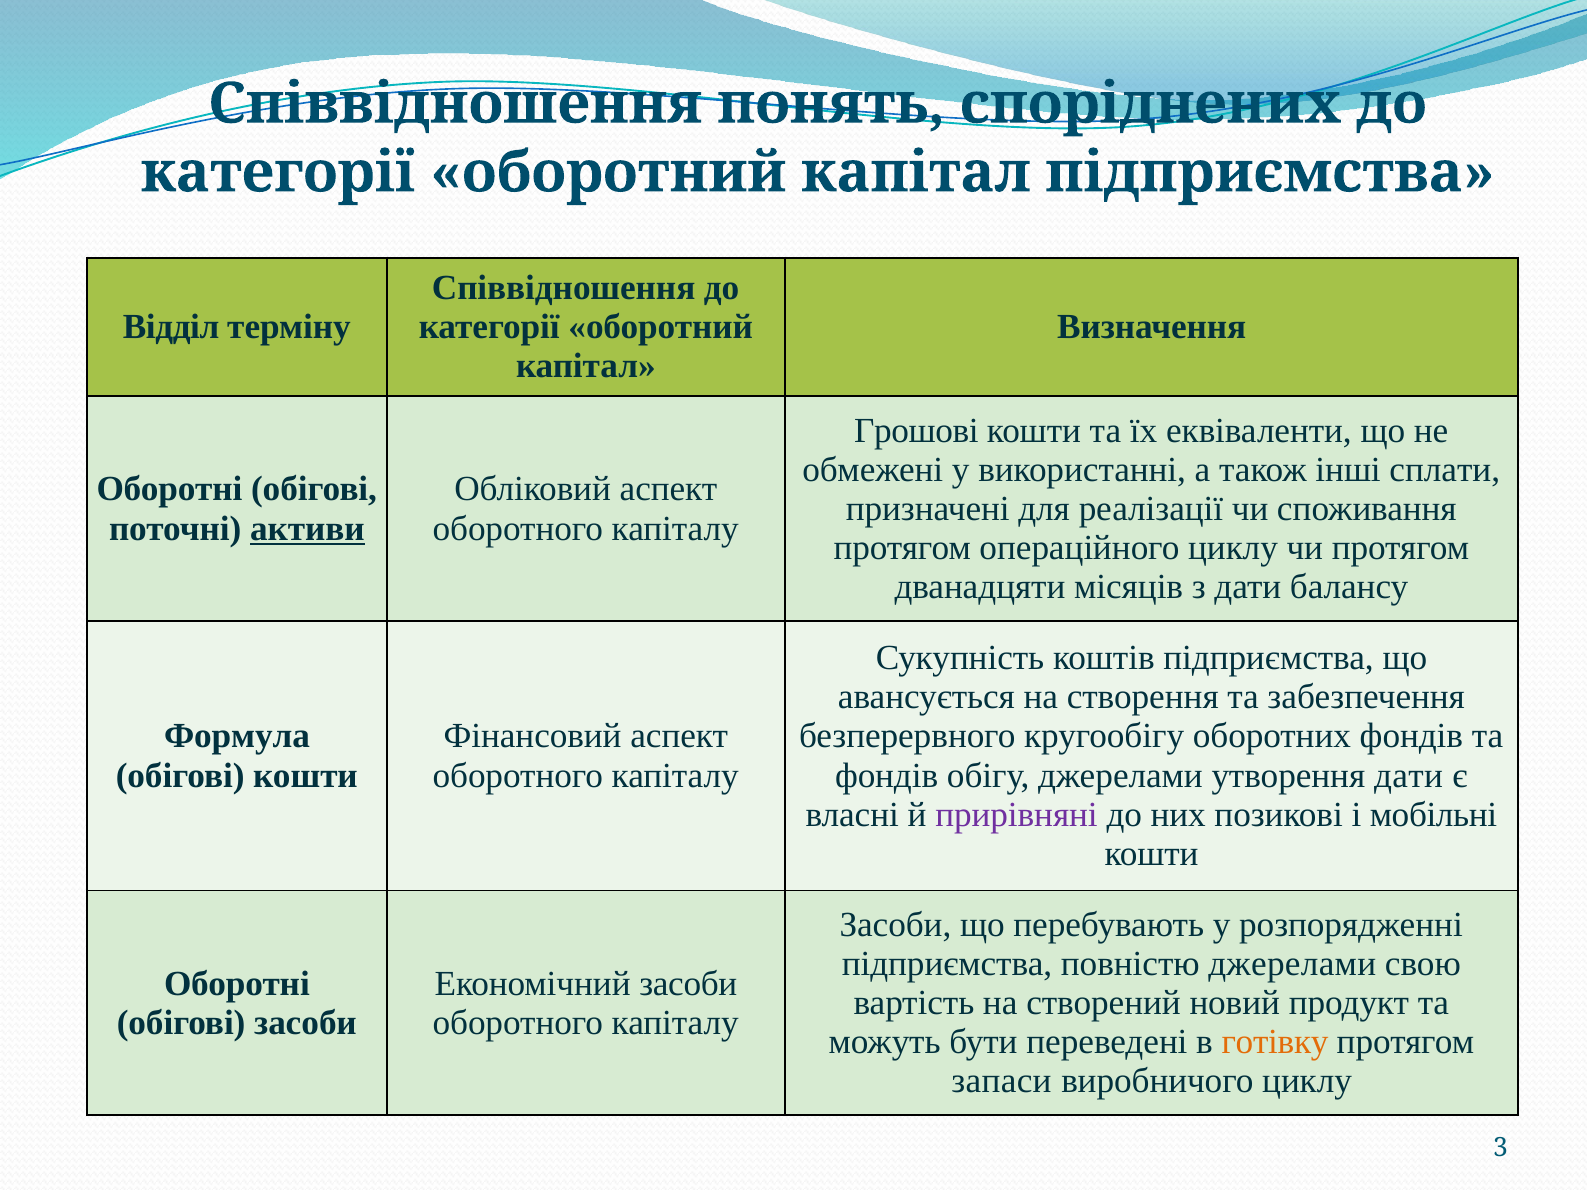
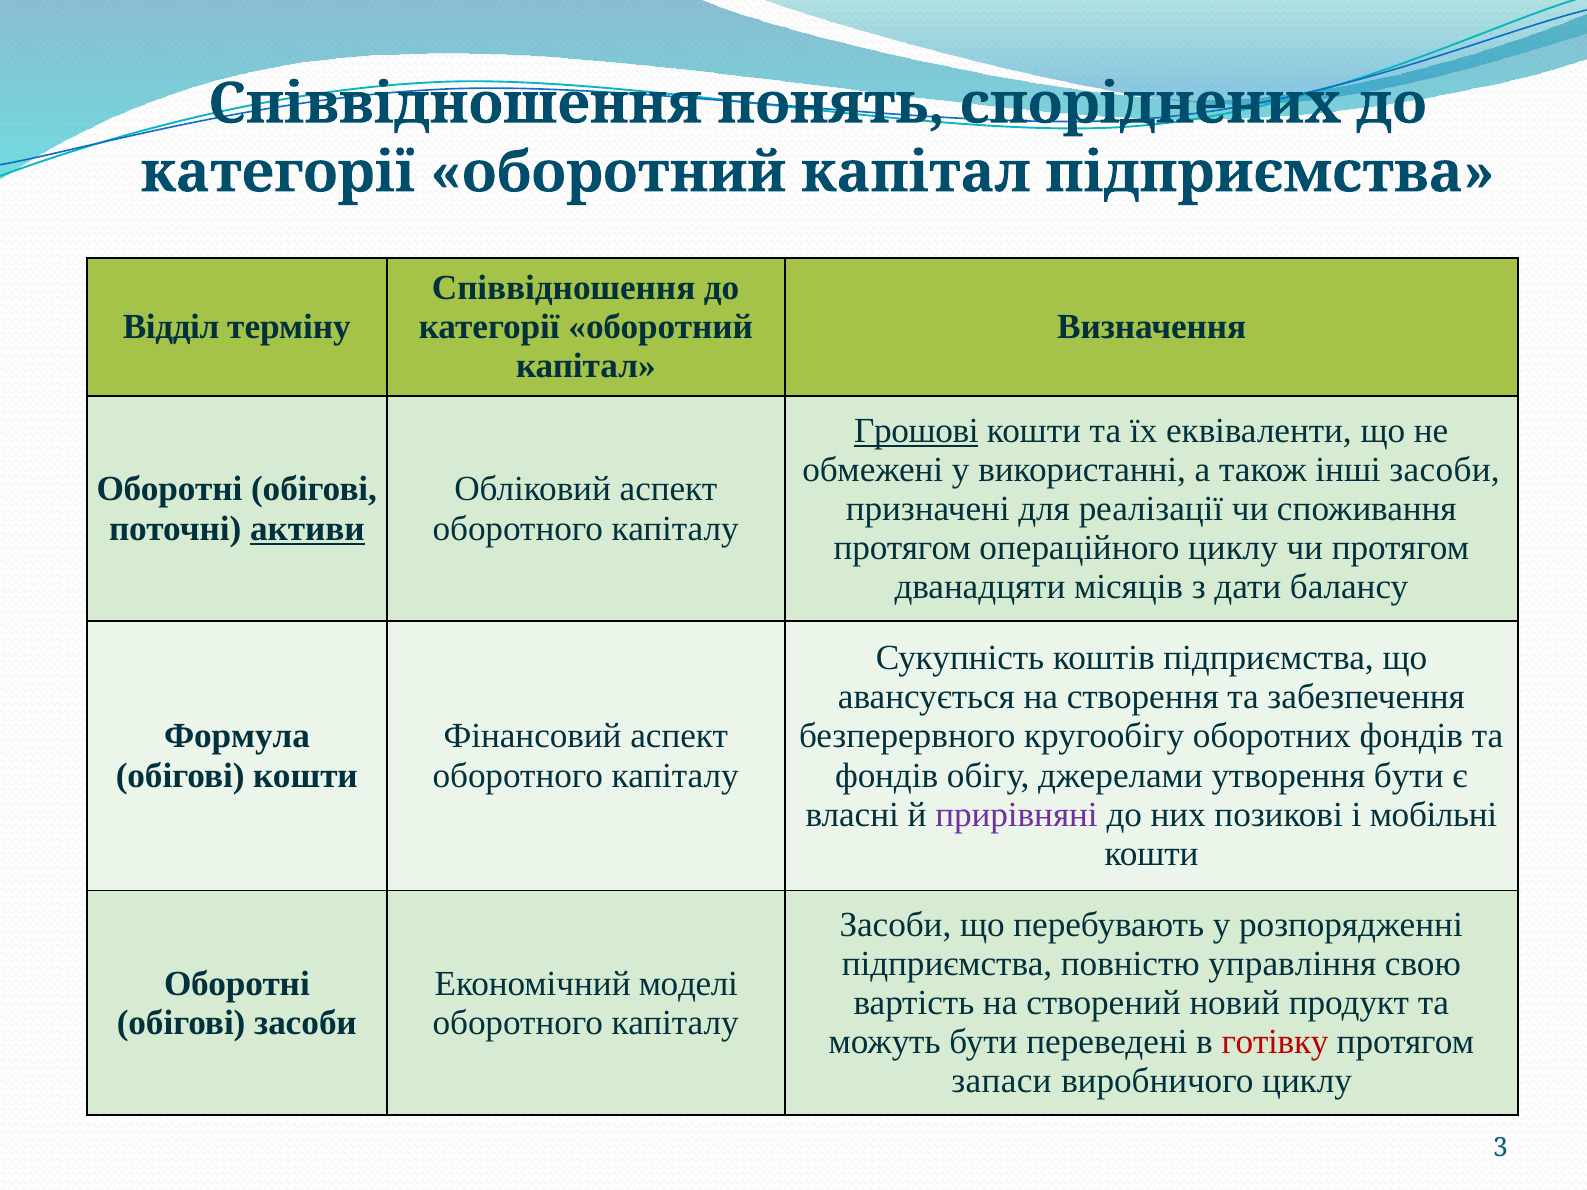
Грошові underline: none -> present (916, 431)
інші сплати: сплати -> засоби (1445, 470)
утворення дати: дати -> бути (1409, 776)
повністю джерелами: джерелами -> управління (1292, 964)
Економічний засоби: засоби -> моделі (688, 984)
готівку colour: orange -> red (1275, 1042)
